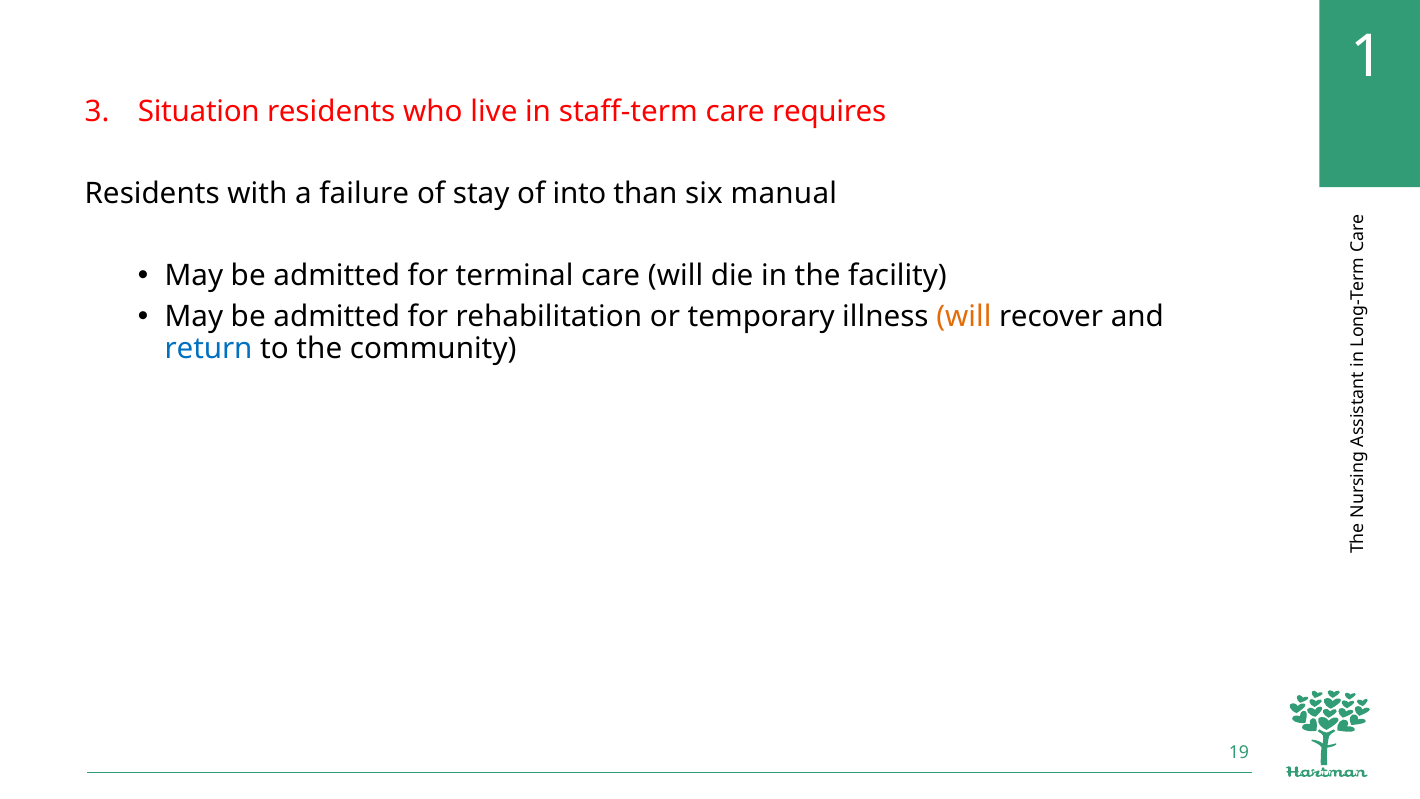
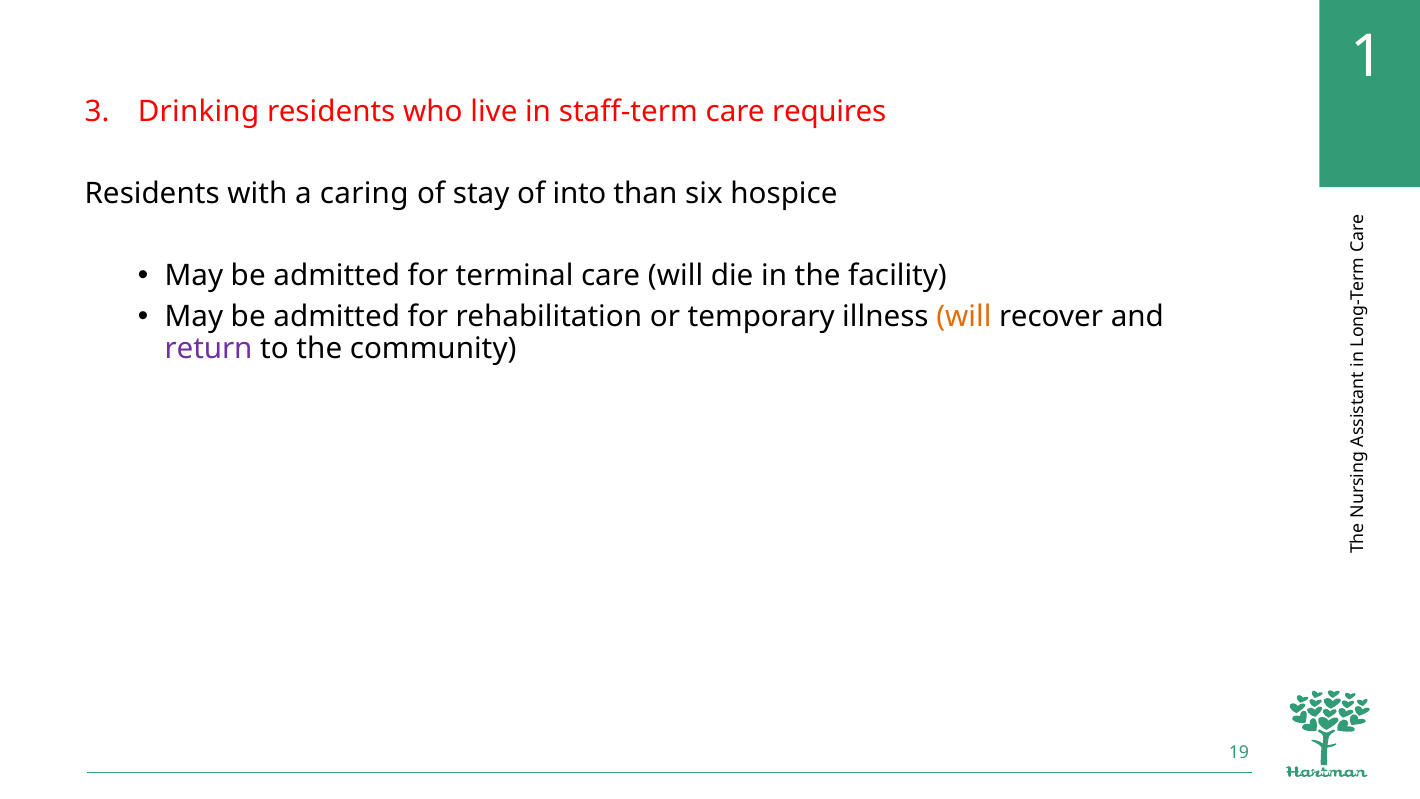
Situation: Situation -> Drinking (199, 112)
failure: failure -> caring (364, 194)
manual: manual -> hospice (784, 194)
return colour: blue -> purple (209, 348)
